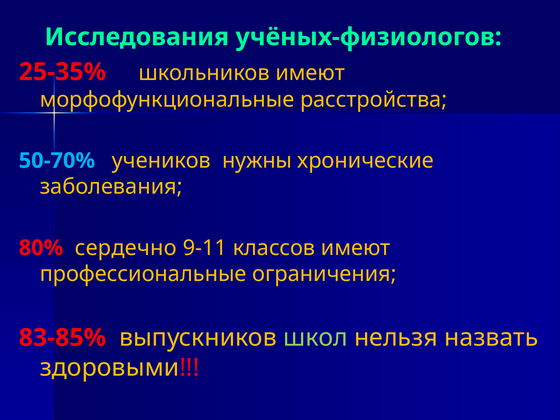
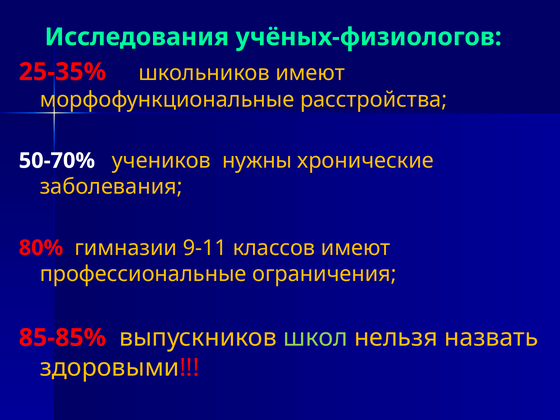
50-70% colour: light blue -> white (57, 161)
сердечно: сердечно -> гимназии (126, 248)
83-85%: 83-85% -> 85-85% (62, 338)
